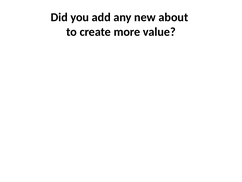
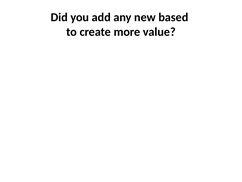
about: about -> based (173, 17)
